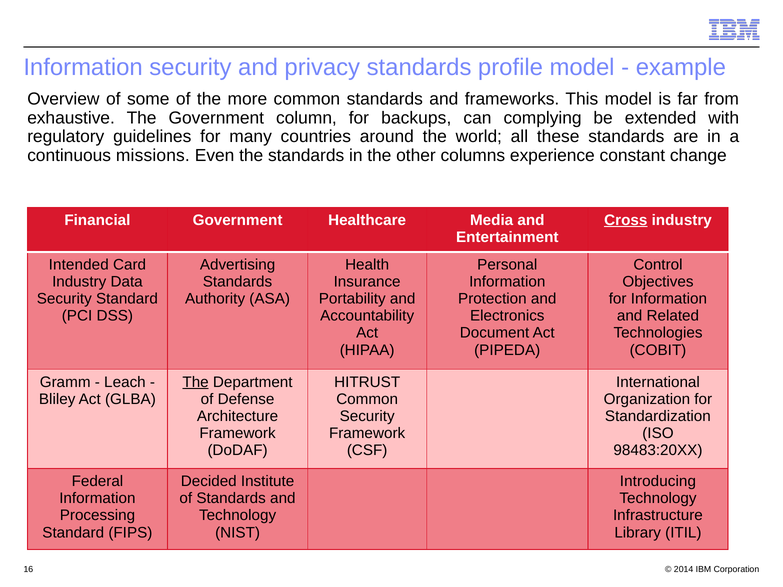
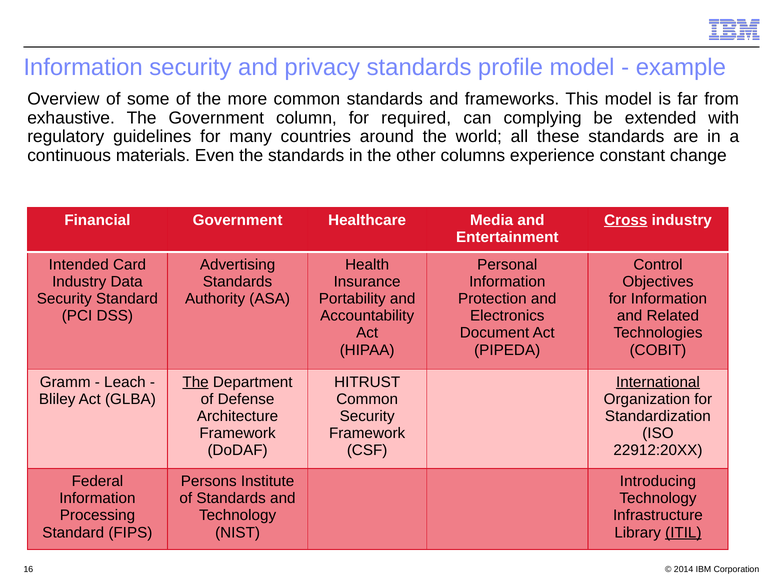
backups: backups -> required (416, 118)
missions: missions -> materials (153, 156)
International underline: none -> present (658, 382)
98483:20XX: 98483:20XX -> 22912:20XX (658, 451)
Decided: Decided -> Persons (209, 481)
ITIL underline: none -> present (683, 533)
